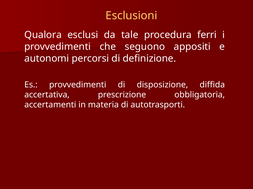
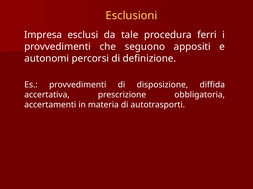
Qualora: Qualora -> Impresa (43, 35)
